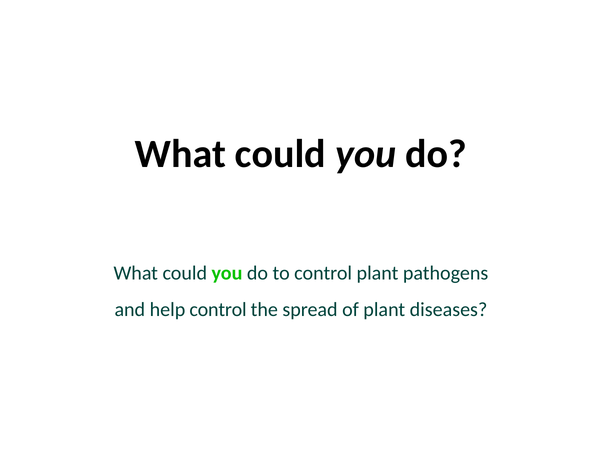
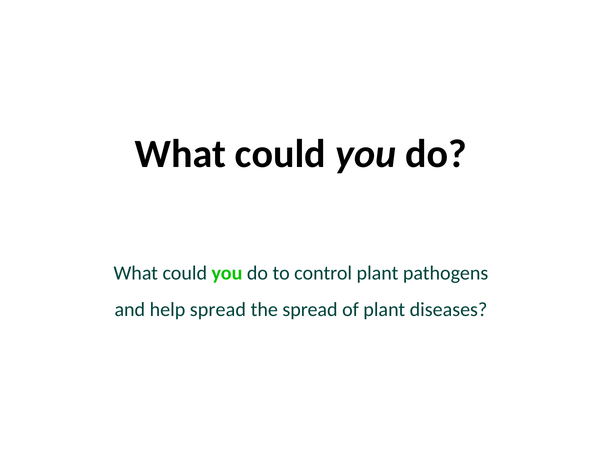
help control: control -> spread (218, 310)
